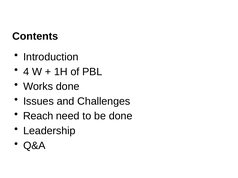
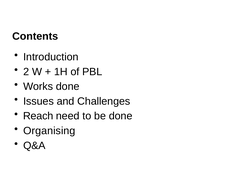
4: 4 -> 2 (26, 72)
Leadership: Leadership -> Organising (49, 131)
